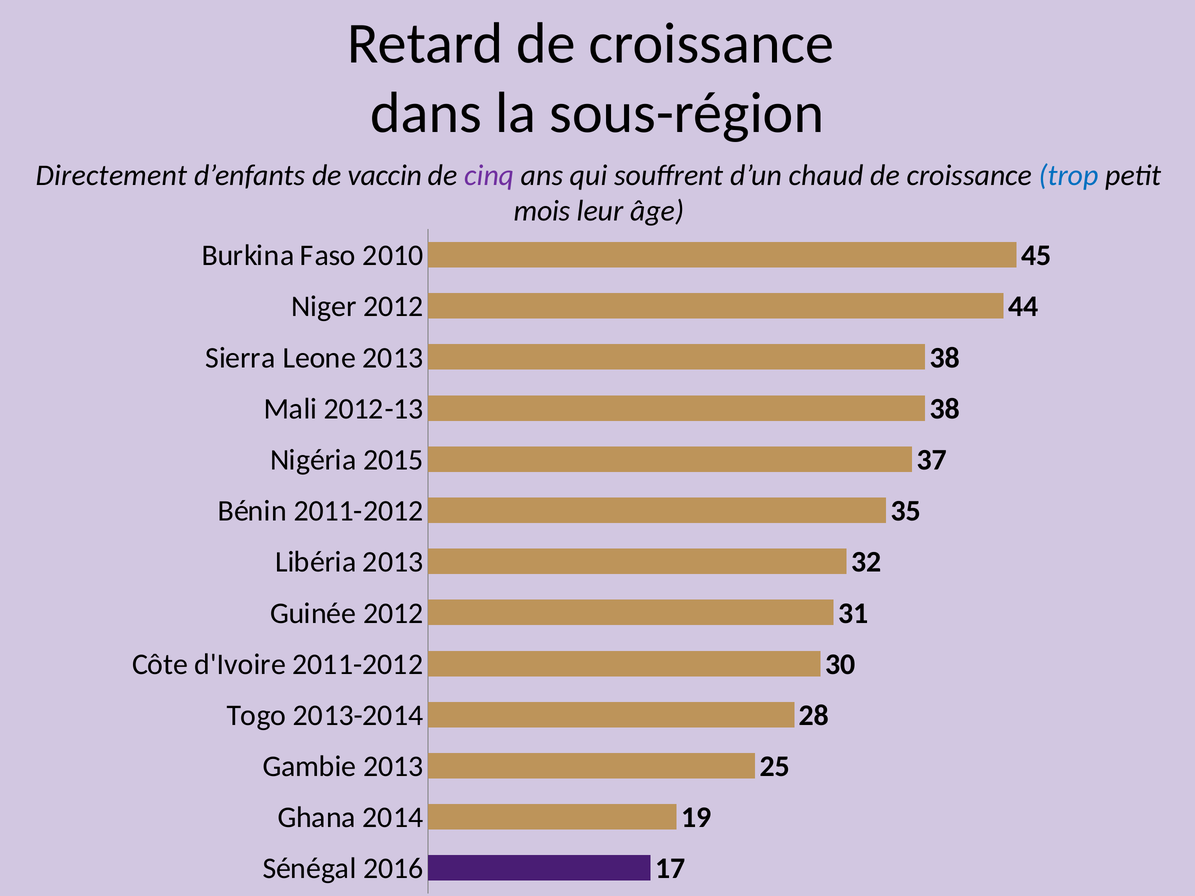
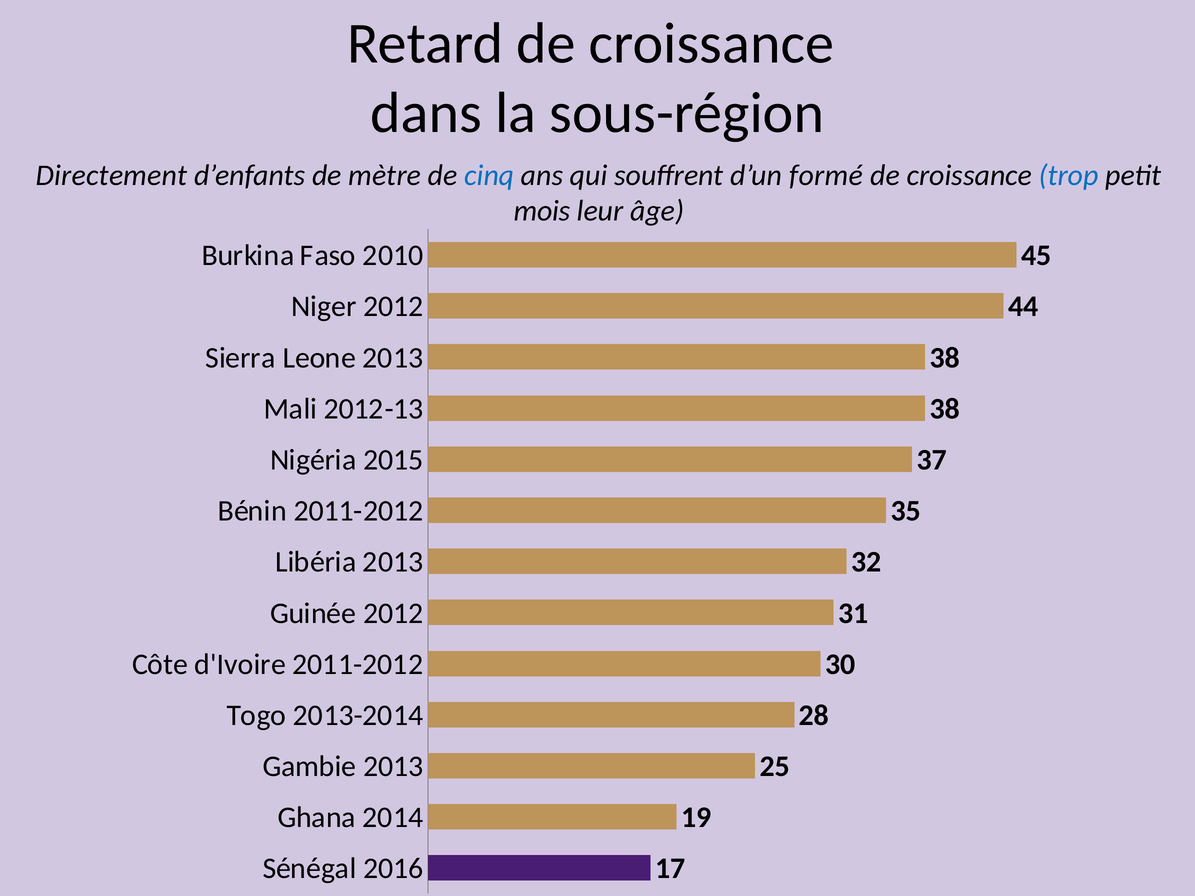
vaccin: vaccin -> mètre (385, 175)
cinq colour: purple -> blue (489, 175)
chaud: chaud -> formé (826, 175)
